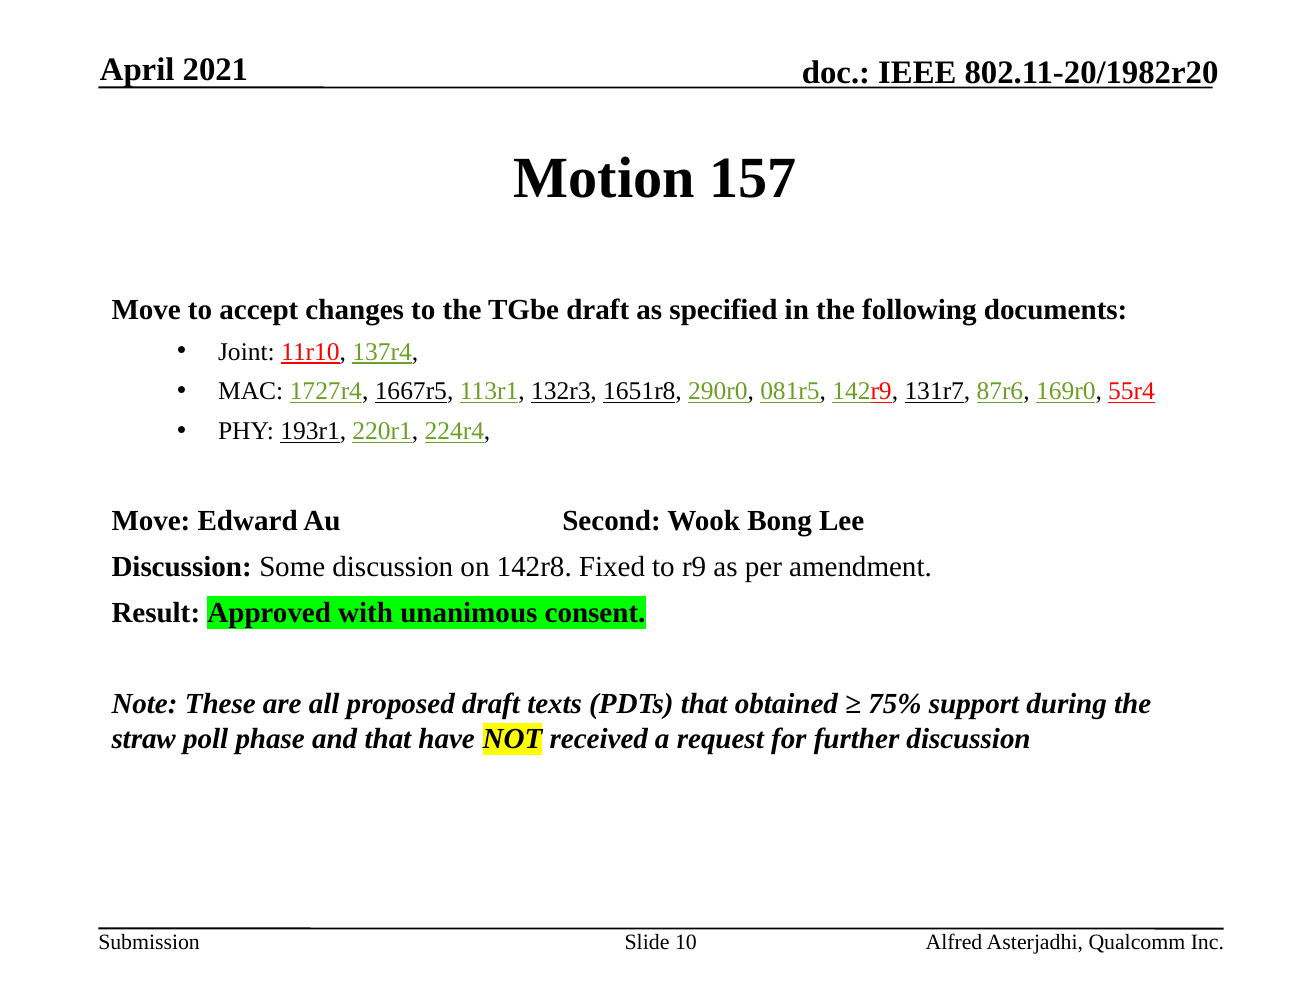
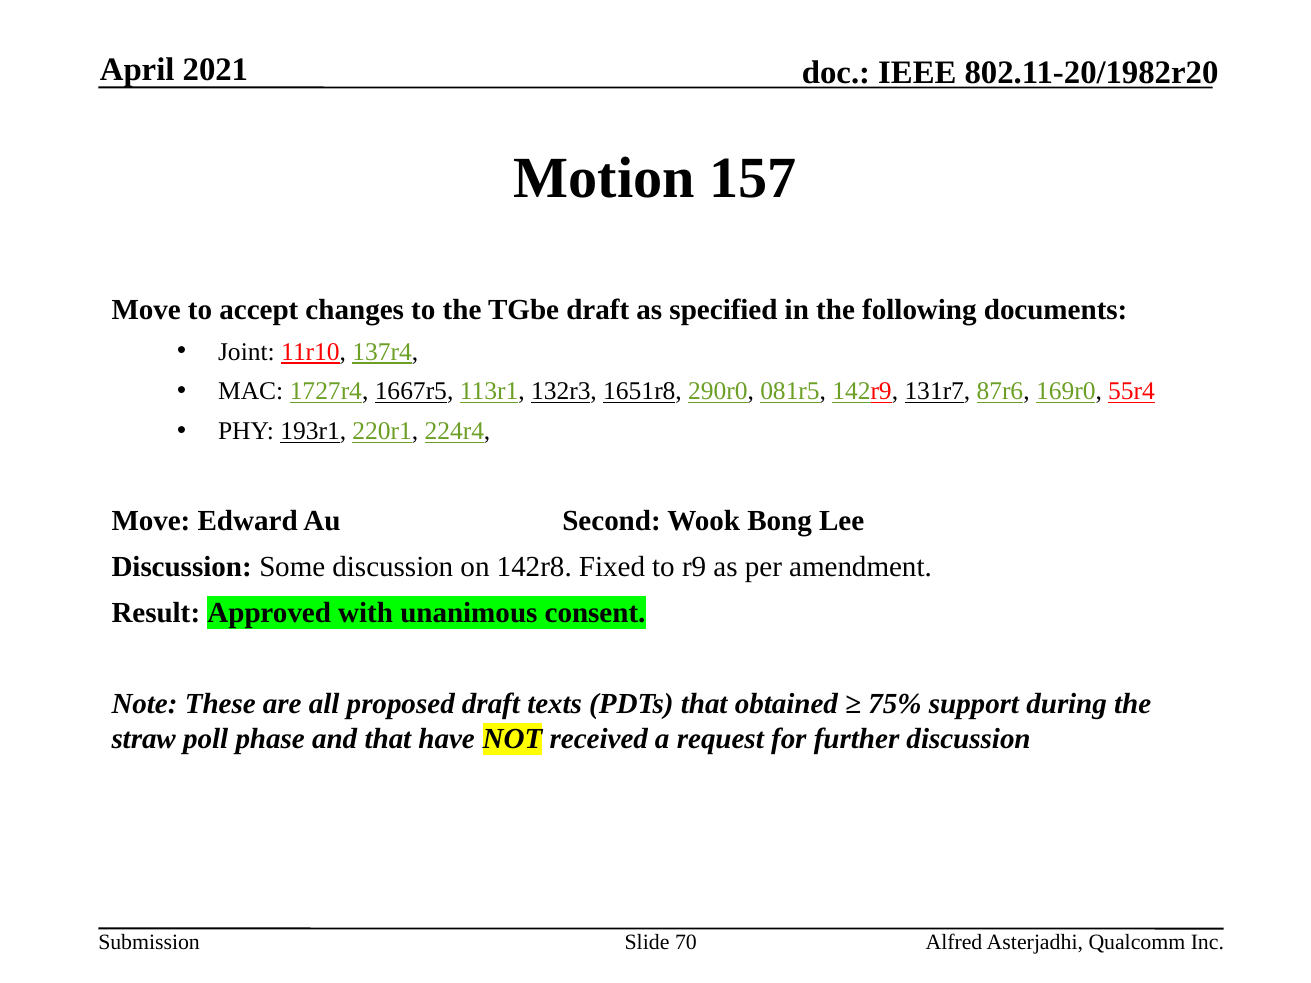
10: 10 -> 70 (686, 943)
